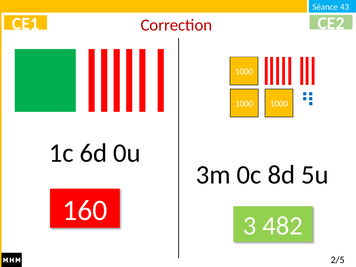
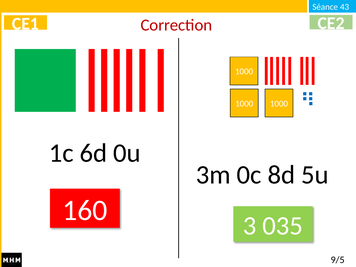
482: 482 -> 035 (283, 226)
2/5: 2/5 -> 9/5 (338, 260)
